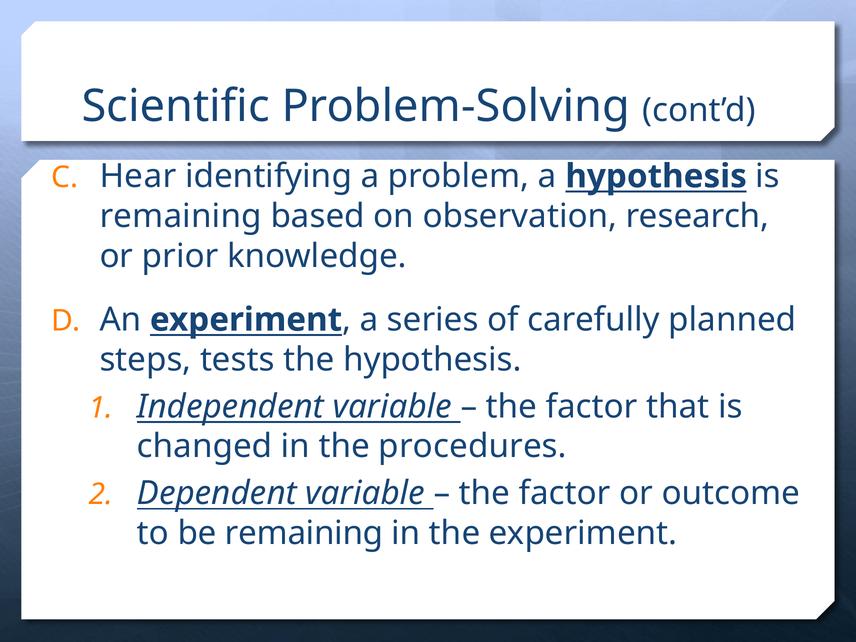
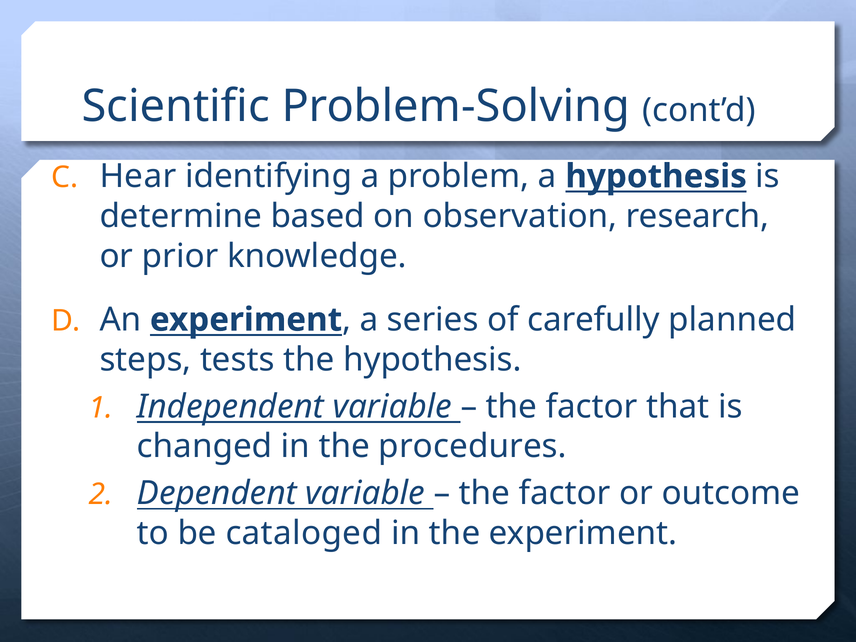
remaining: remaining -> determine (181, 216)
be remaining: remaining -> cataloged (304, 533)
